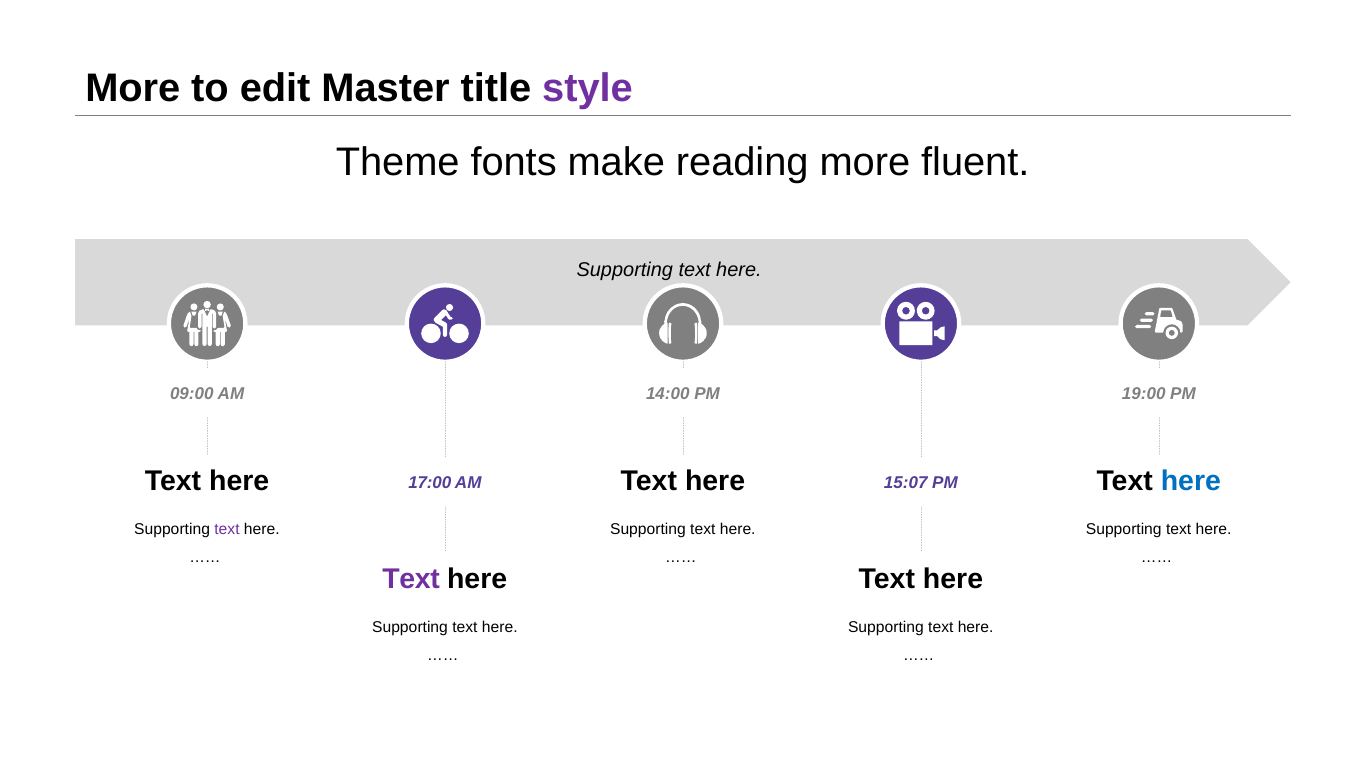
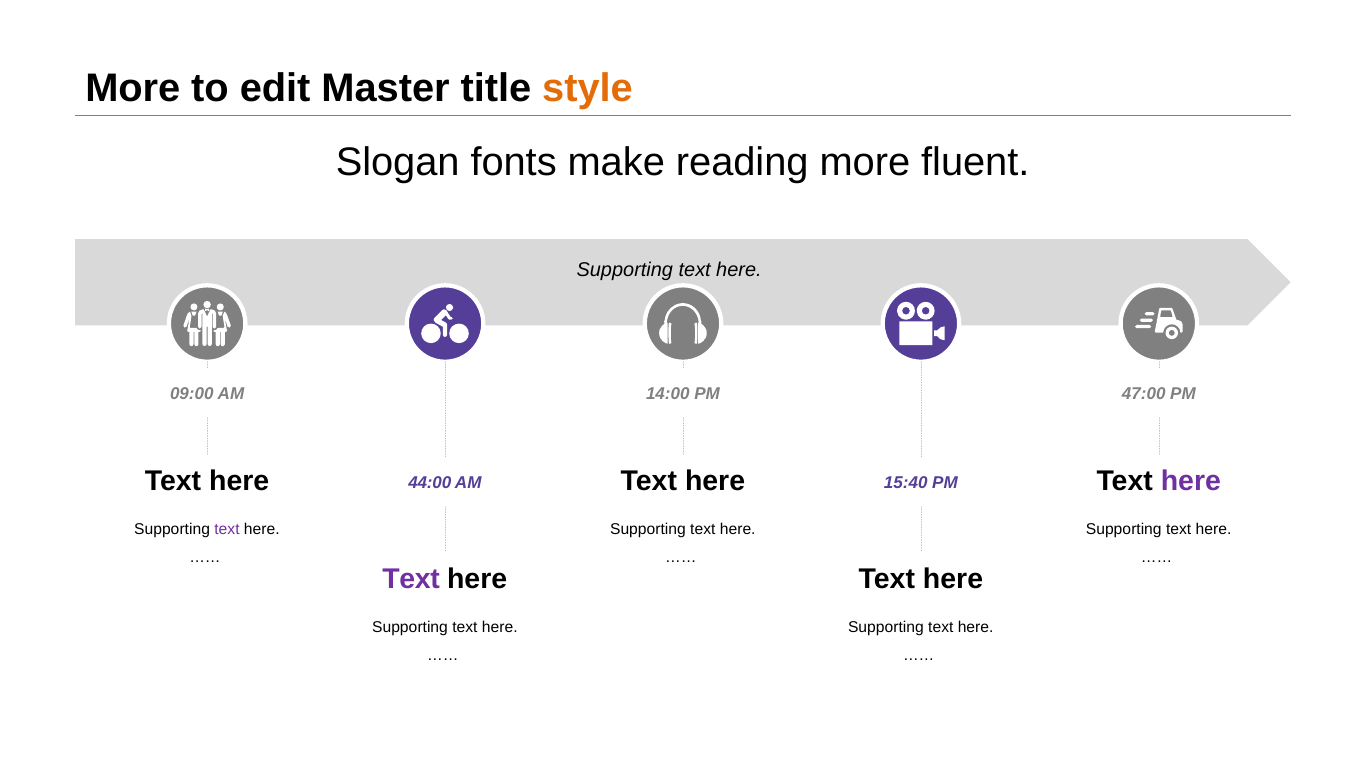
style colour: purple -> orange (588, 88)
Theme: Theme -> Slogan (398, 162)
19:00: 19:00 -> 47:00 (1144, 394)
here colour: blue -> purple (1191, 482)
17:00: 17:00 -> 44:00 (430, 483)
15:07: 15:07 -> 15:40 (906, 483)
